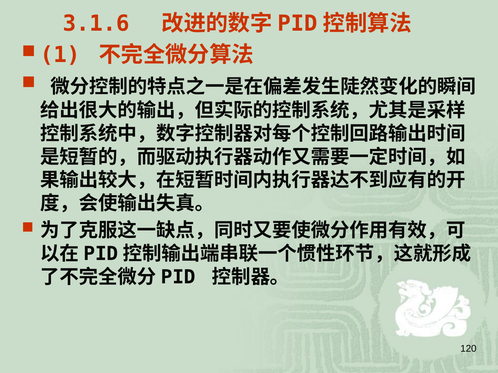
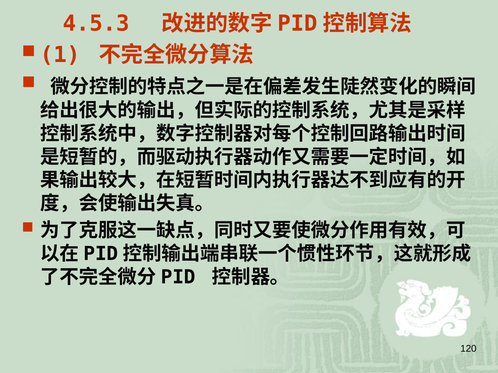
3.1.6: 3.1.6 -> 4.5.3 (96, 24)
